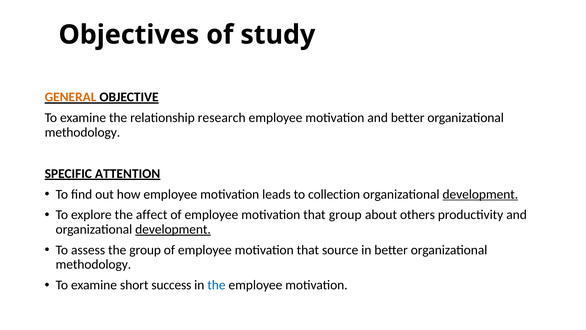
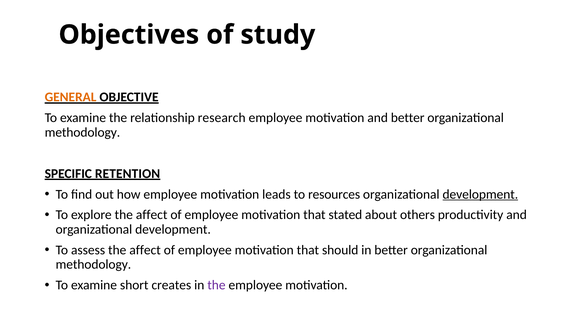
ATTENTION: ATTENTION -> RETENTION (128, 173)
collection: collection -> resources (334, 194)
that group: group -> stated (345, 215)
development underline: present -> none (173, 229)
assess the group: group -> affect (145, 250)
source: source -> should (340, 250)
success: success -> creates (171, 285)
the colour: blue -> purple (216, 285)
